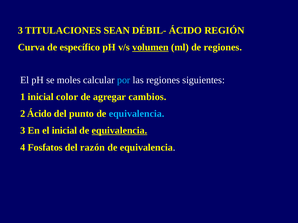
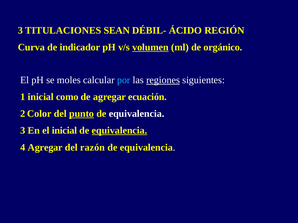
específico: específico -> indicador (80, 47)
de regiones: regiones -> orgánico (223, 47)
regiones underline: none -> present (163, 80)
color: color -> como (67, 97)
cambios: cambios -> ecuación (147, 97)
2 Ácido: Ácido -> Color (39, 114)
punto underline: none -> present (82, 114)
equivalencia colour: light blue -> white (137, 114)
4 Fosfatos: Fosfatos -> Agregar (45, 148)
